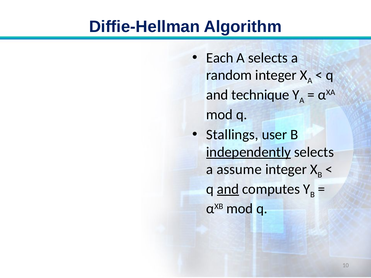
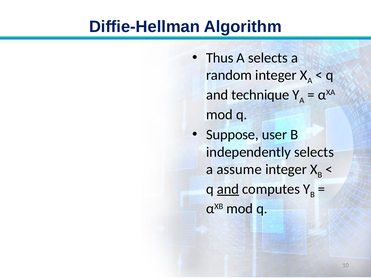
Each: Each -> Thus (220, 58)
Stallings: Stallings -> Suppose (232, 135)
independently underline: present -> none (249, 152)
